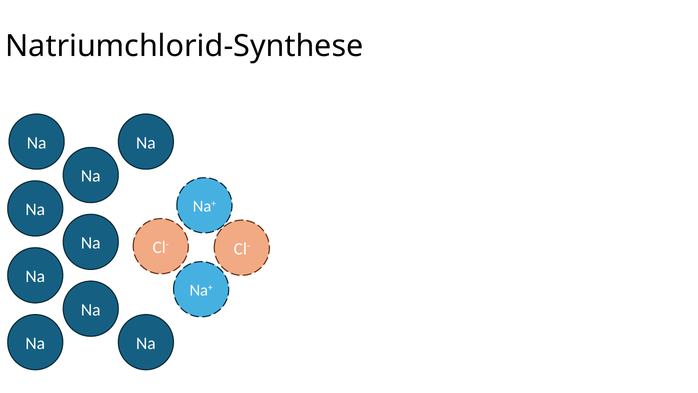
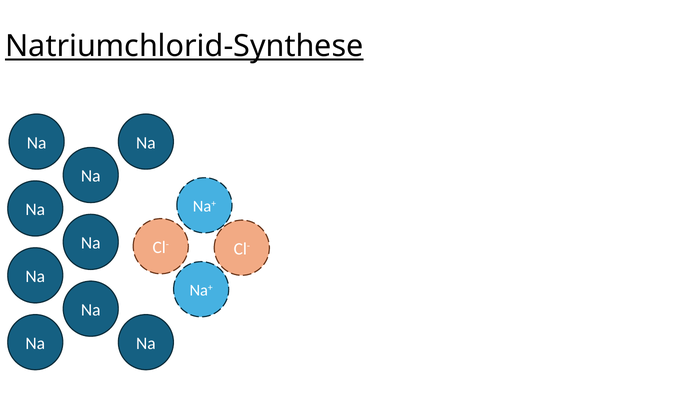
Natriumchlorid-Synthese underline: none -> present (184, 46)
